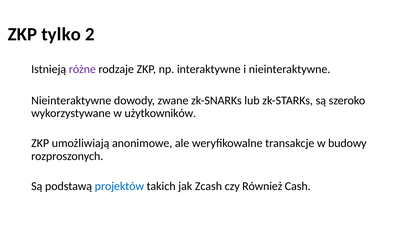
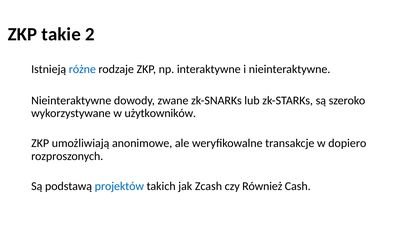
tylko: tylko -> takie (61, 34)
różne colour: purple -> blue (82, 69)
budowy: budowy -> dopiero (347, 143)
